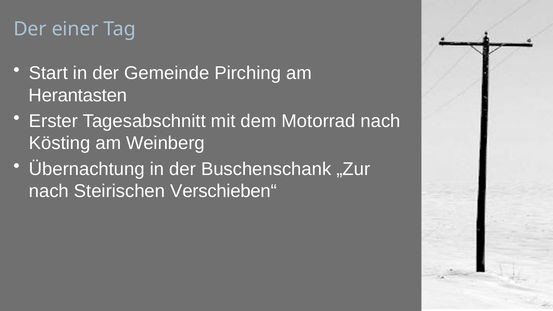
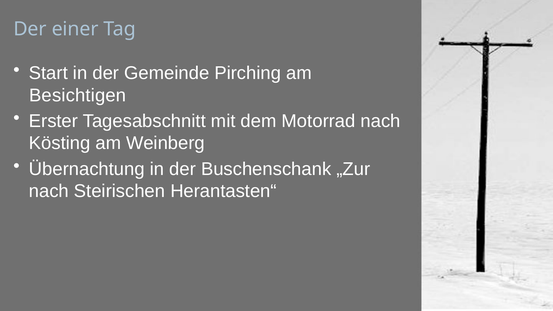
Herantasten: Herantasten -> Besichtigen (78, 95)
Verschieben“: Verschieben“ -> Herantasten“ (223, 191)
